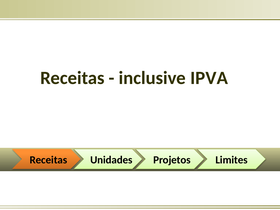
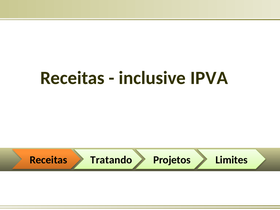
Unidades: Unidades -> Tratando (111, 160)
